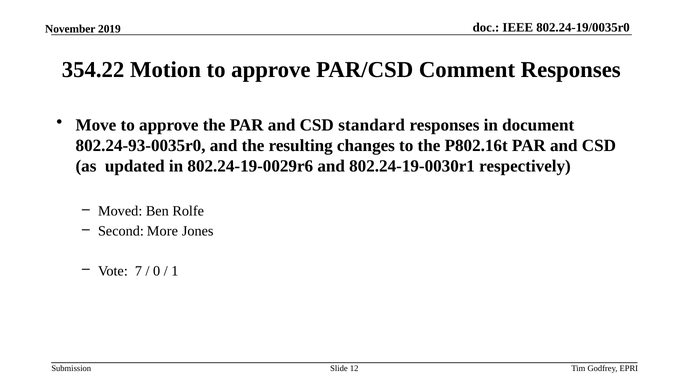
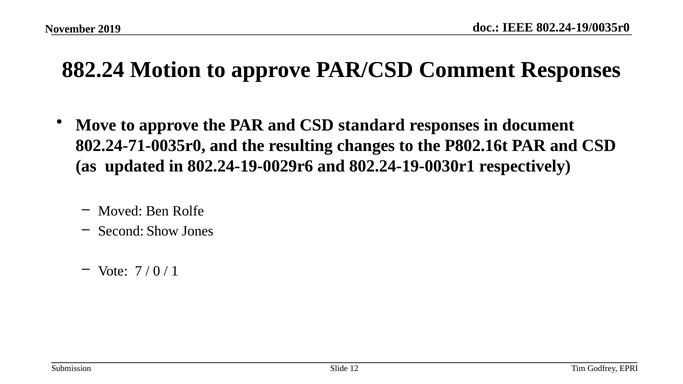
354.22: 354.22 -> 882.24 (93, 70)
802.24-93-0035r0: 802.24-93-0035r0 -> 802.24-71-0035r0 (141, 145)
More: More -> Show (163, 231)
